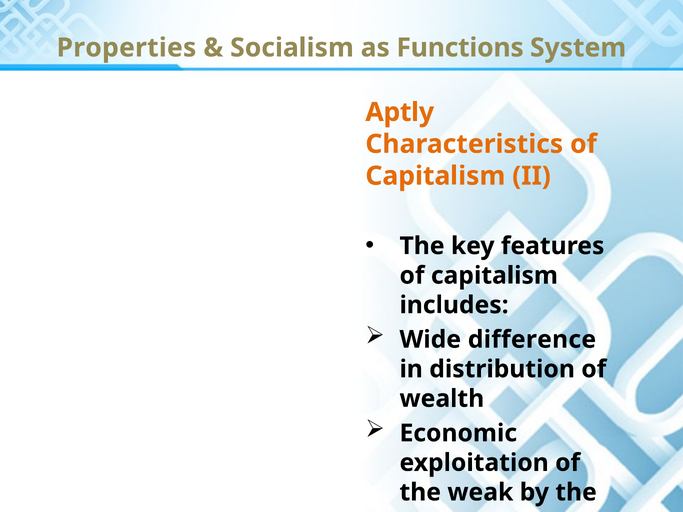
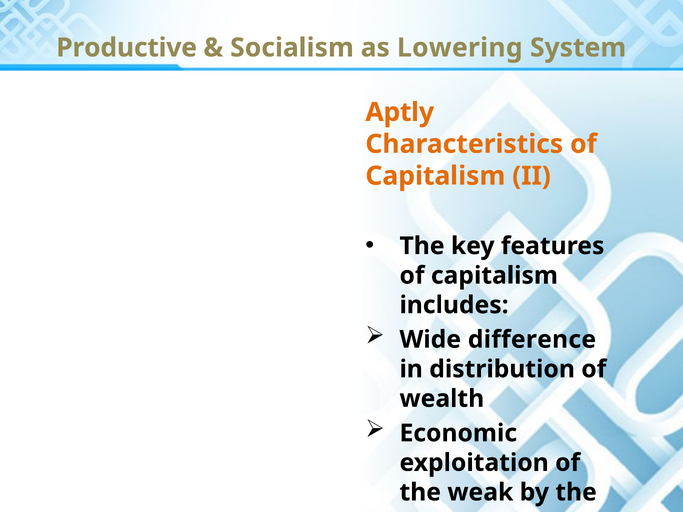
Properties: Properties -> Productive (127, 48)
Functions: Functions -> Lowering (460, 48)
